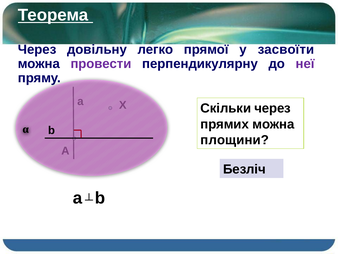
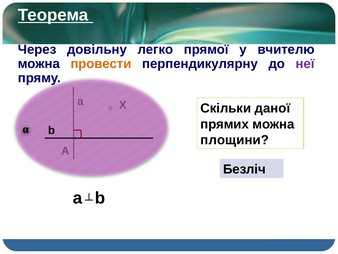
засвоїти: засвоїти -> вчителю (286, 49)
провести colour: purple -> orange (101, 64)
Скільки через: через -> даної (272, 108)
